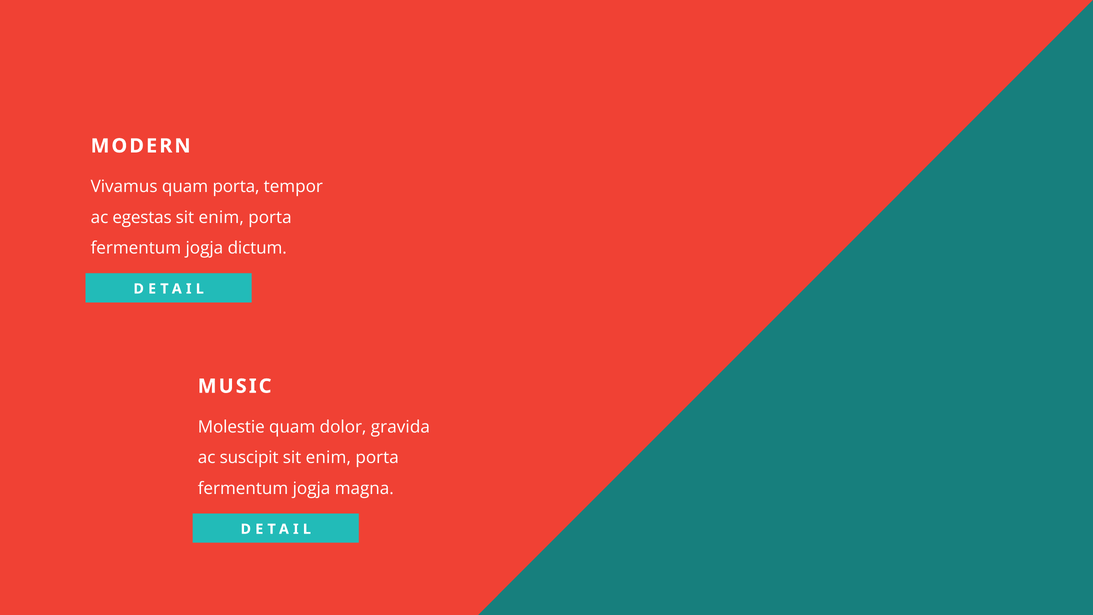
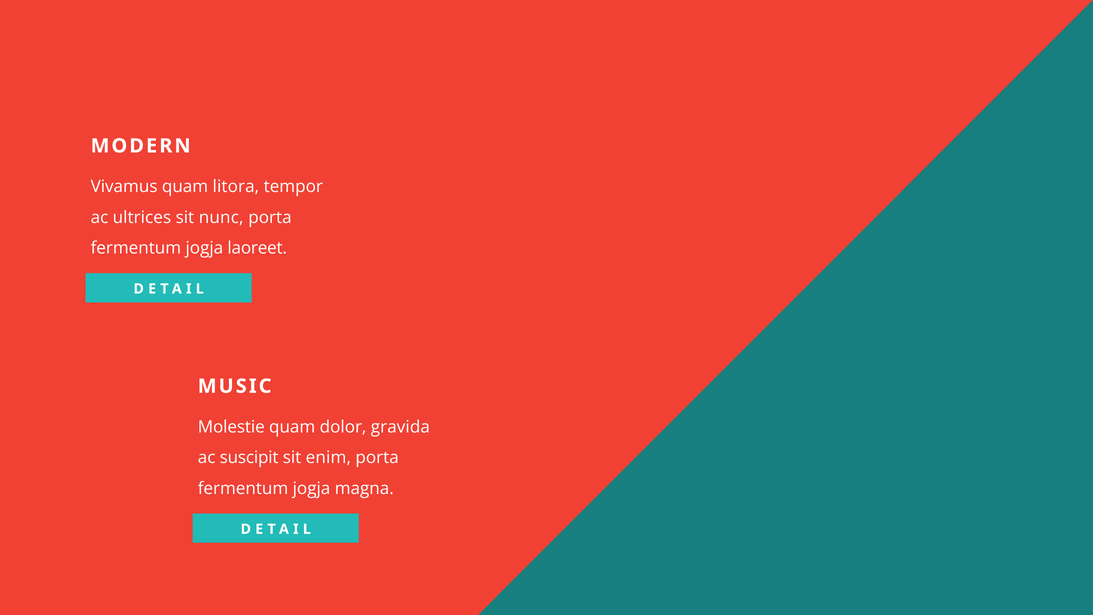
quam porta: porta -> litora (236, 187)
egestas: egestas -> ultrices (142, 217)
enim: enim -> nunc (221, 217)
dictum: dictum -> laoreet (257, 248)
